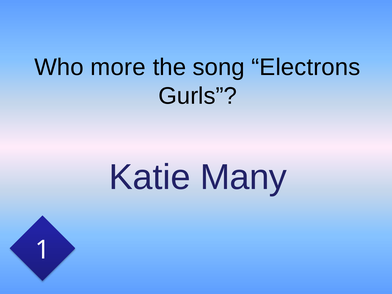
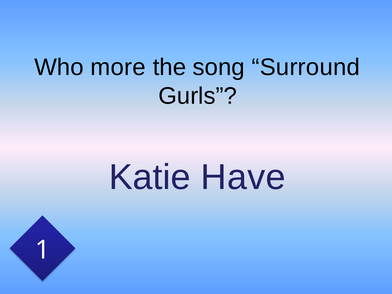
Electrons: Electrons -> Surround (306, 67)
Many: Many -> Have (243, 177)
